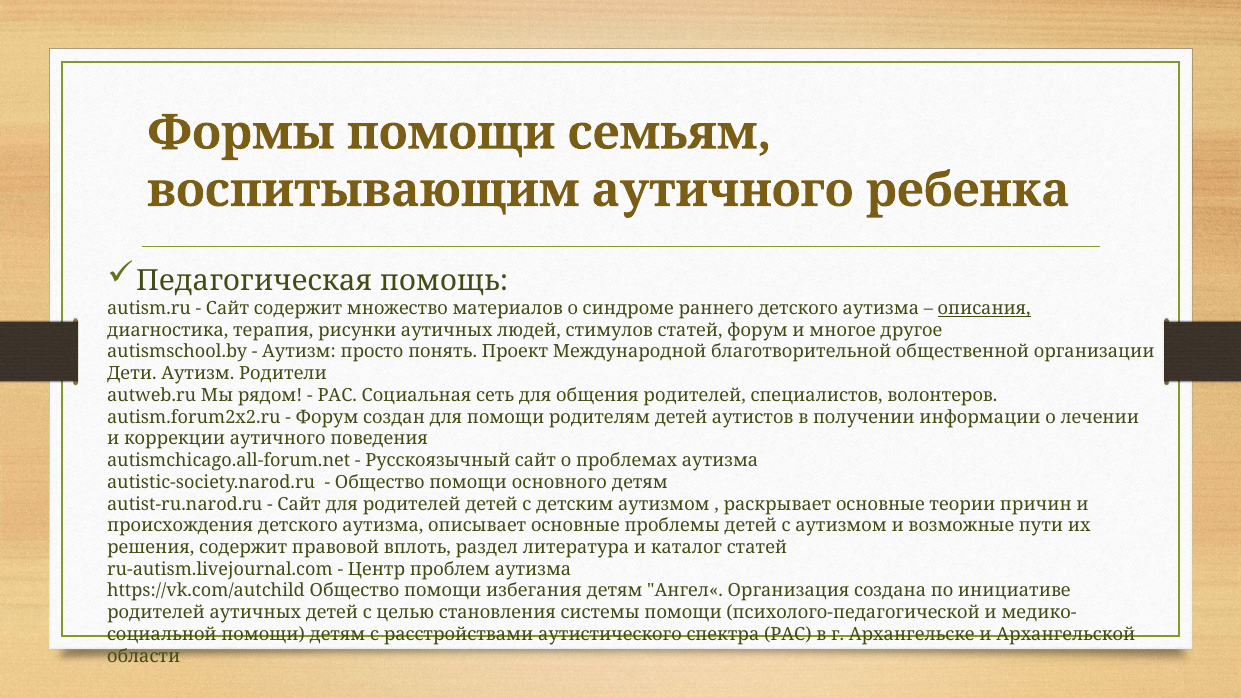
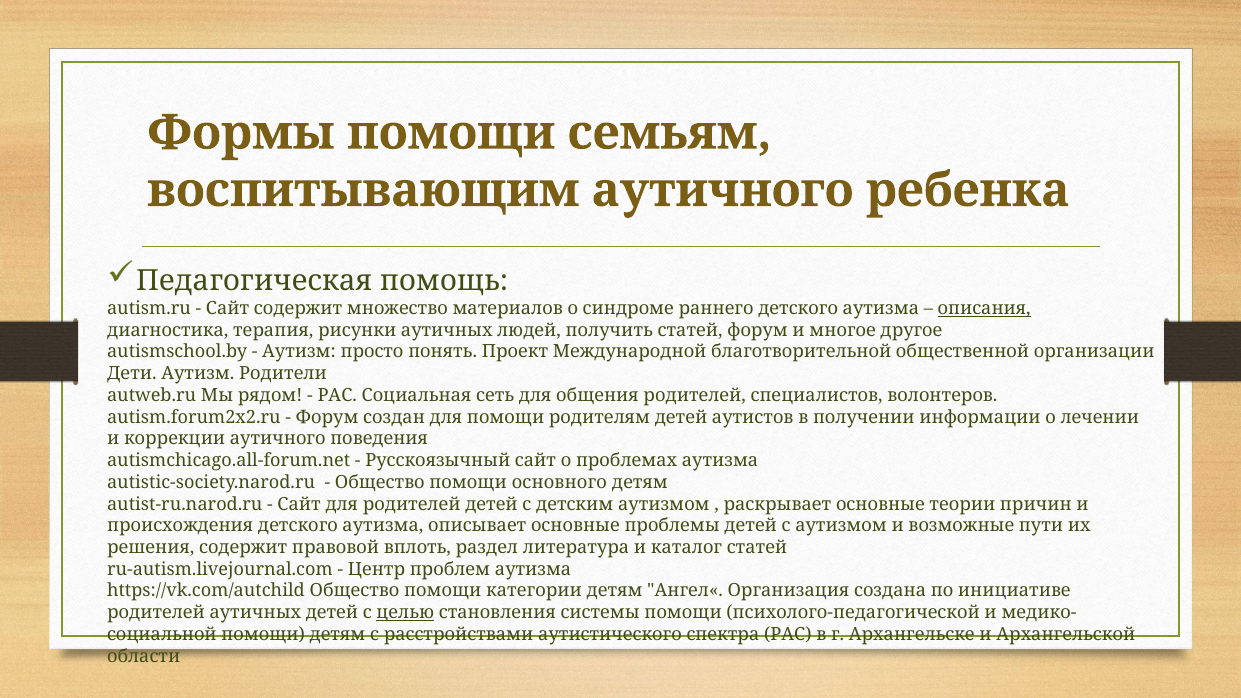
стимулов: стимулов -> получить (609, 330)
избегания: избегания -> категории (534, 591)
целью underline: none -> present (405, 613)
